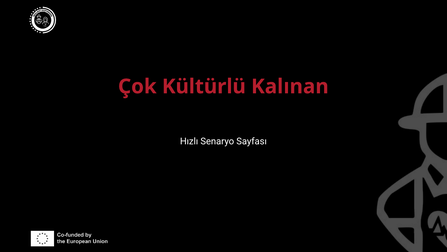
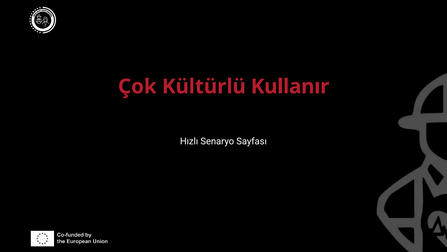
Kalınan: Kalınan -> Kullanır (290, 86)
